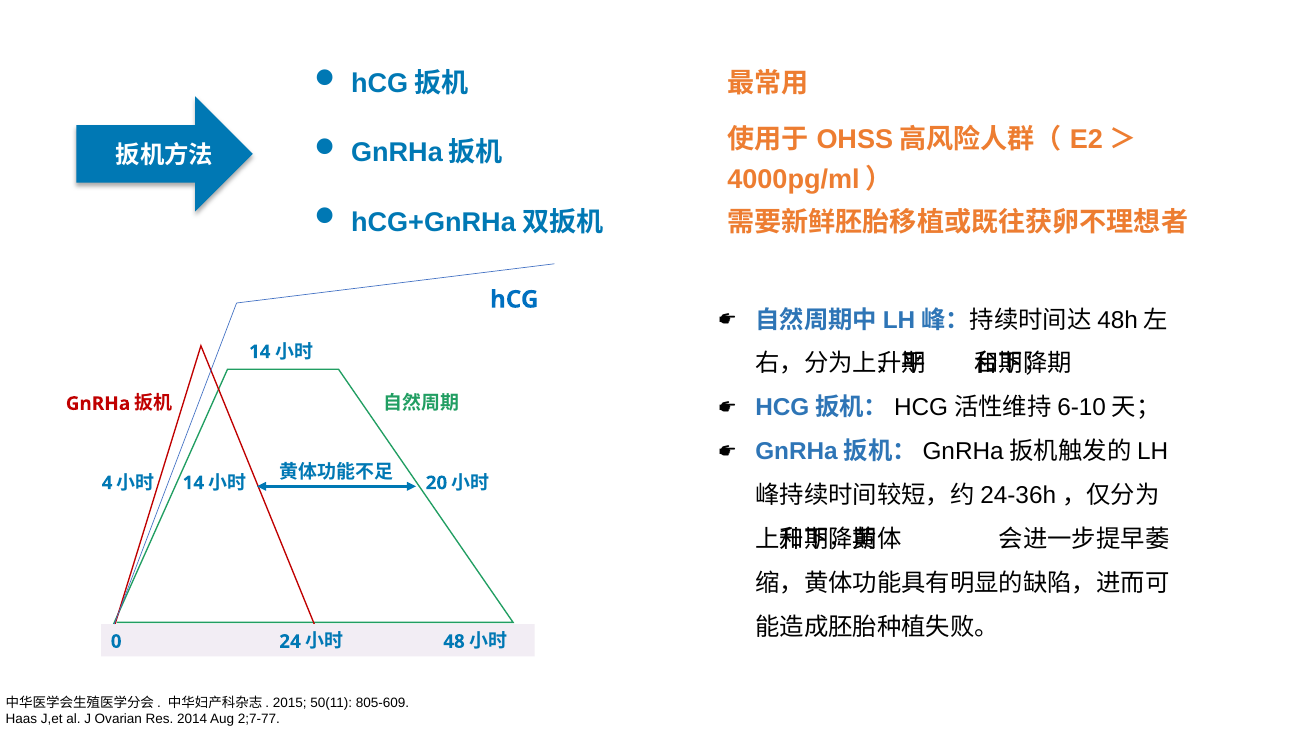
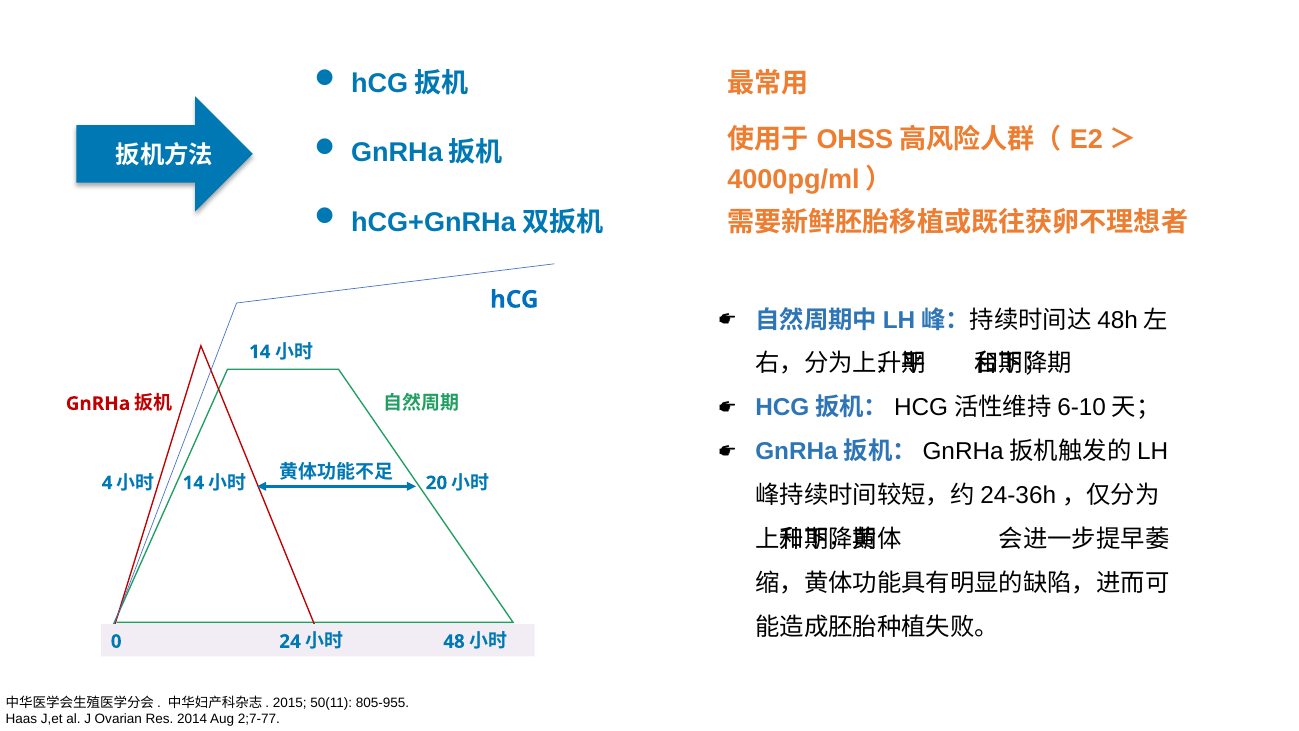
805-609: 805-609 -> 805-955 (382, 702)
